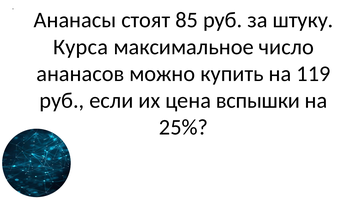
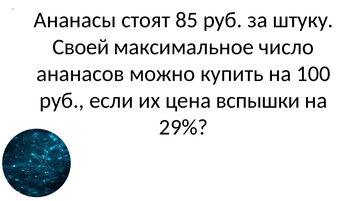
Курса: Курса -> Своей (81, 47)
119: 119 -> 100 (313, 74)
25%: 25% -> 29% (183, 128)
